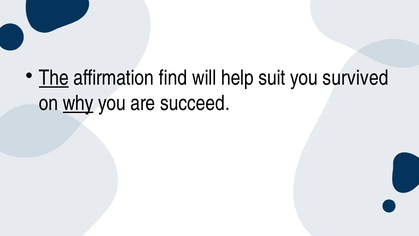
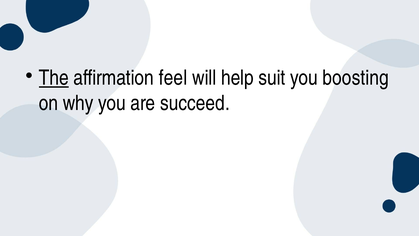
find: find -> feel (173, 78)
survived: survived -> boosting (356, 78)
why underline: present -> none (78, 103)
